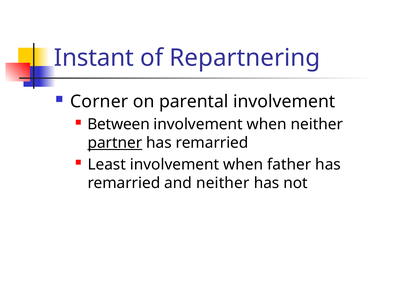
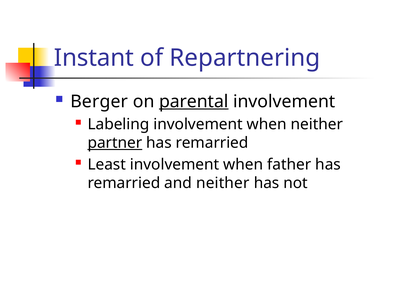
Corner: Corner -> Berger (99, 101)
parental underline: none -> present (194, 101)
Between: Between -> Labeling (118, 124)
